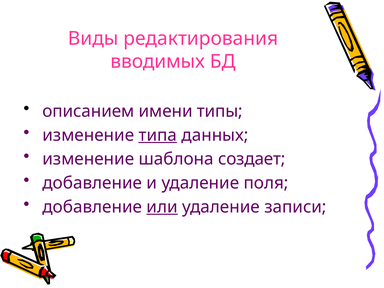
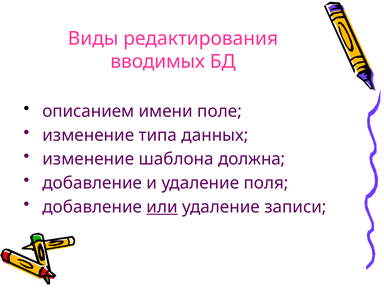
типы: типы -> поле (220, 111)
типа underline: present -> none (158, 135)
создает: создает -> должна (252, 159)
